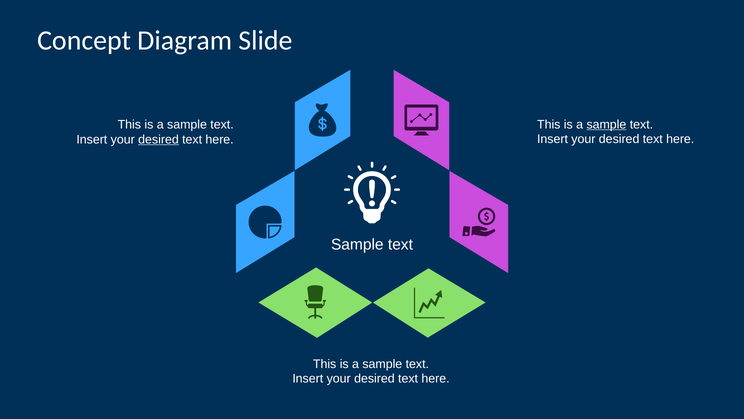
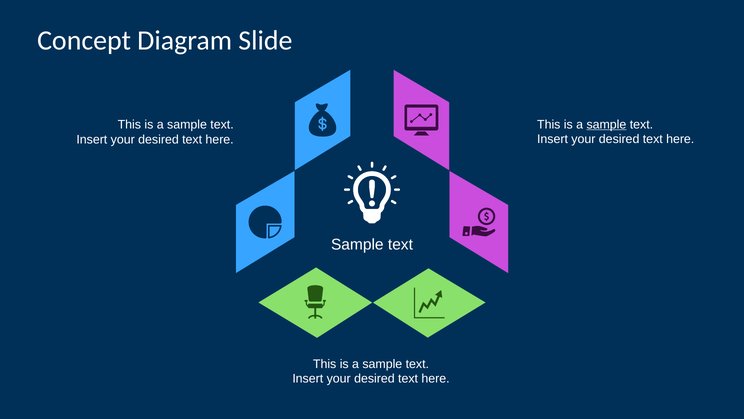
desired underline: present -> none (159, 139)
